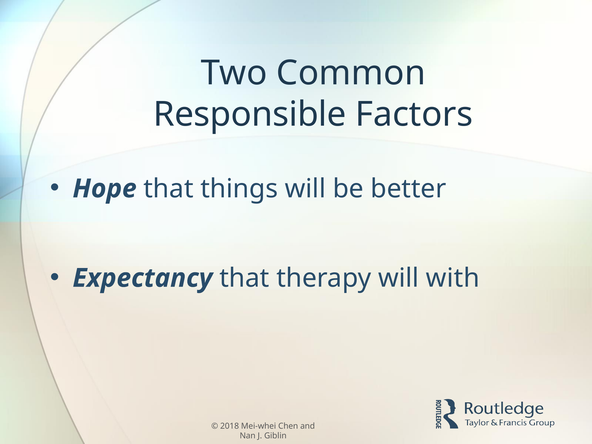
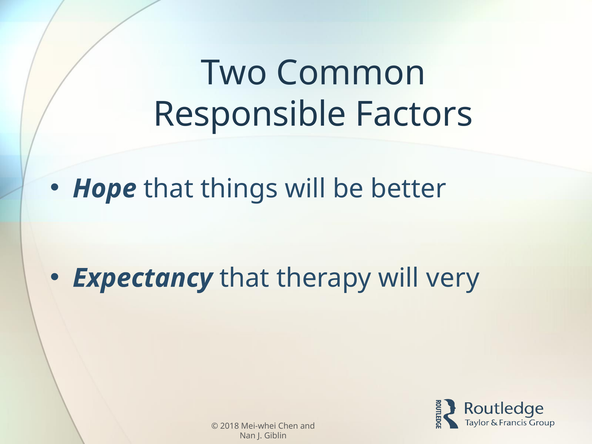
with: with -> very (453, 278)
